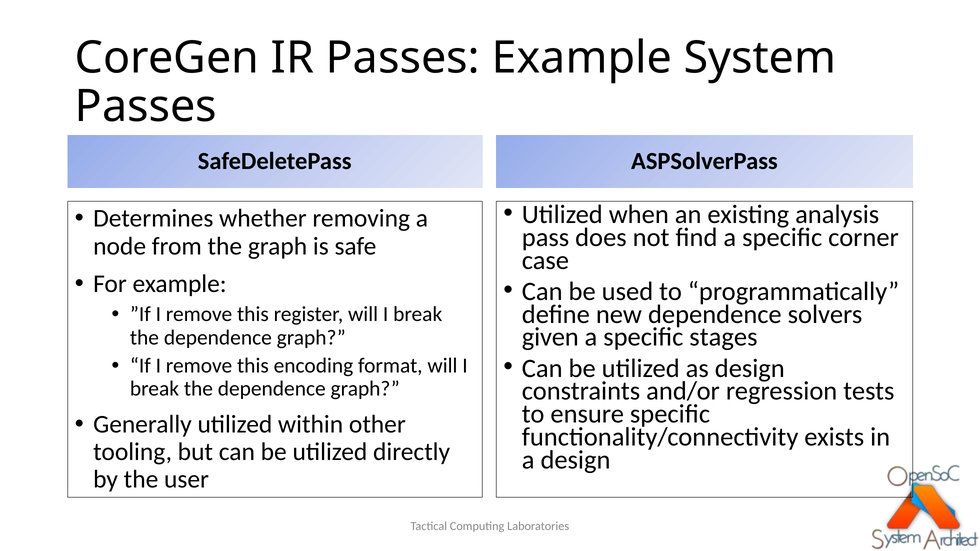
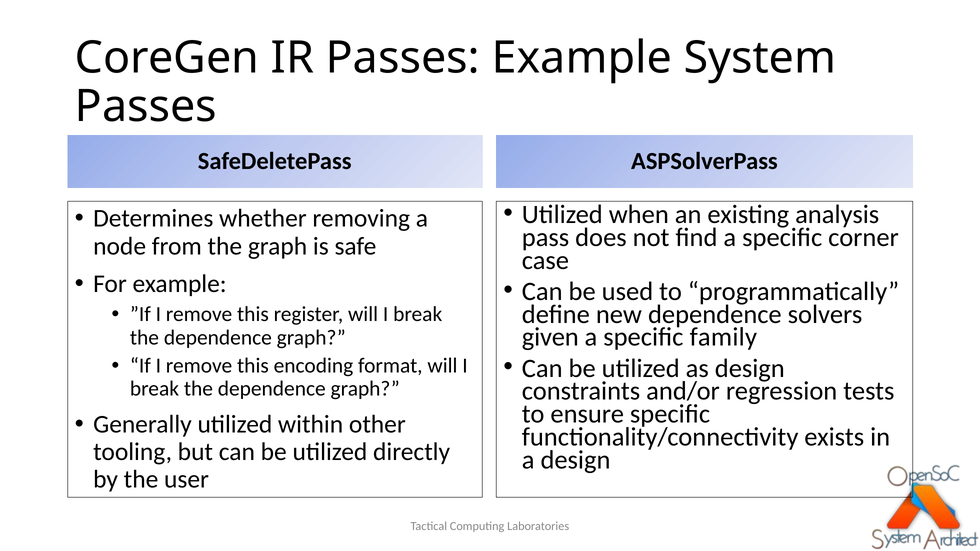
stages: stages -> family (723, 337)
